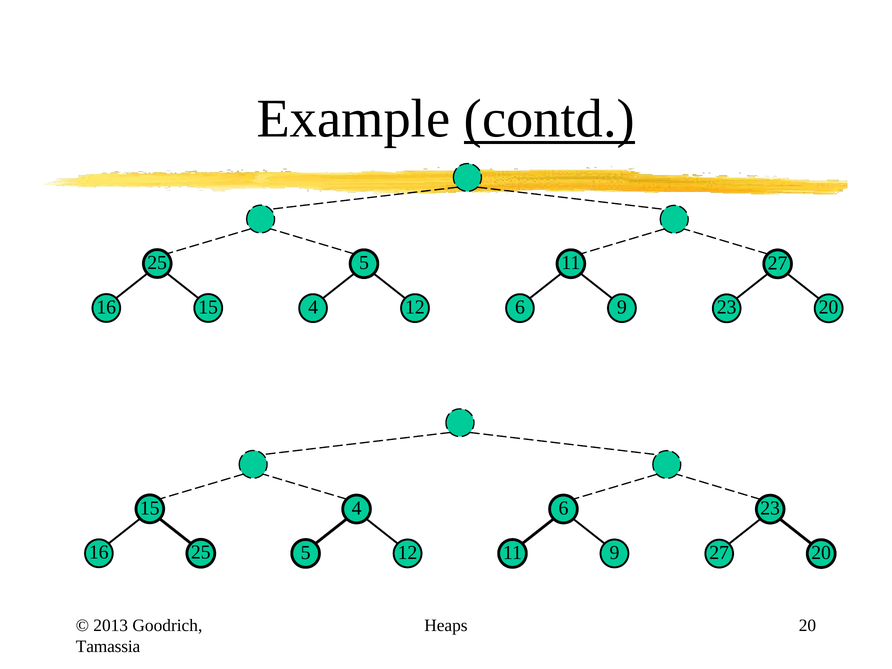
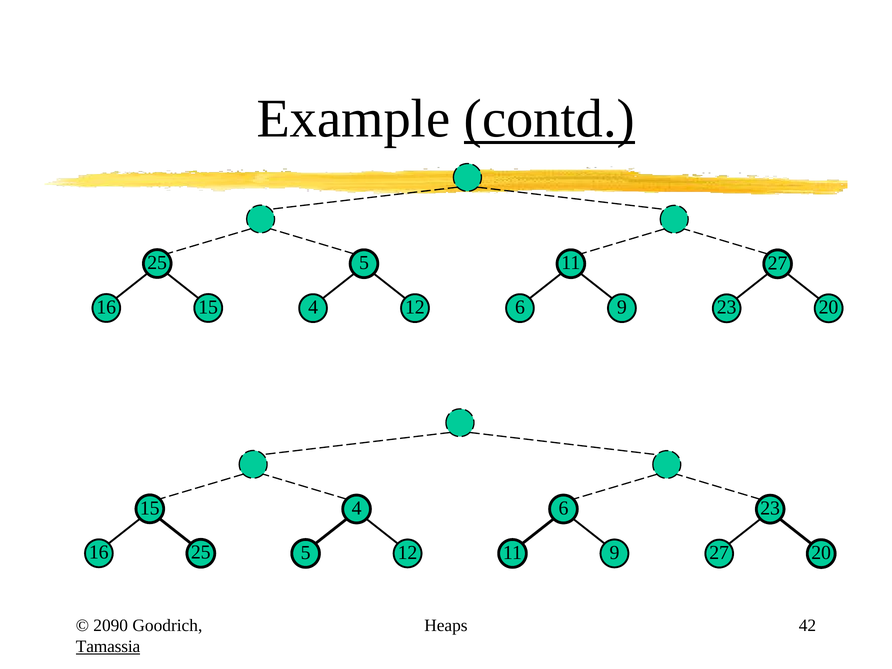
2013: 2013 -> 2090 (111, 626)
Heaps 20: 20 -> 42 (807, 626)
Tamassia underline: none -> present (108, 646)
